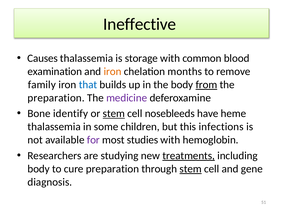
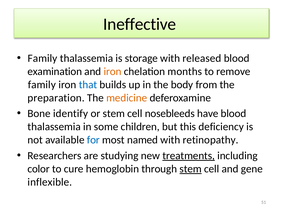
Causes: Causes -> Family (42, 58)
common: common -> released (202, 58)
from underline: present -> none (206, 85)
medicine colour: purple -> orange (127, 98)
stem underline: present -> none (114, 114)
have heme: heme -> blood (233, 114)
infections: infections -> deficiency (221, 127)
for colour: purple -> blue (93, 140)
studies: studies -> named (143, 140)
hemoglobin: hemoglobin -> retinopathy (211, 140)
body: body -> color (39, 169)
cure preparation: preparation -> hemoglobin (112, 169)
diagnosis: diagnosis -> inflexible (50, 182)
